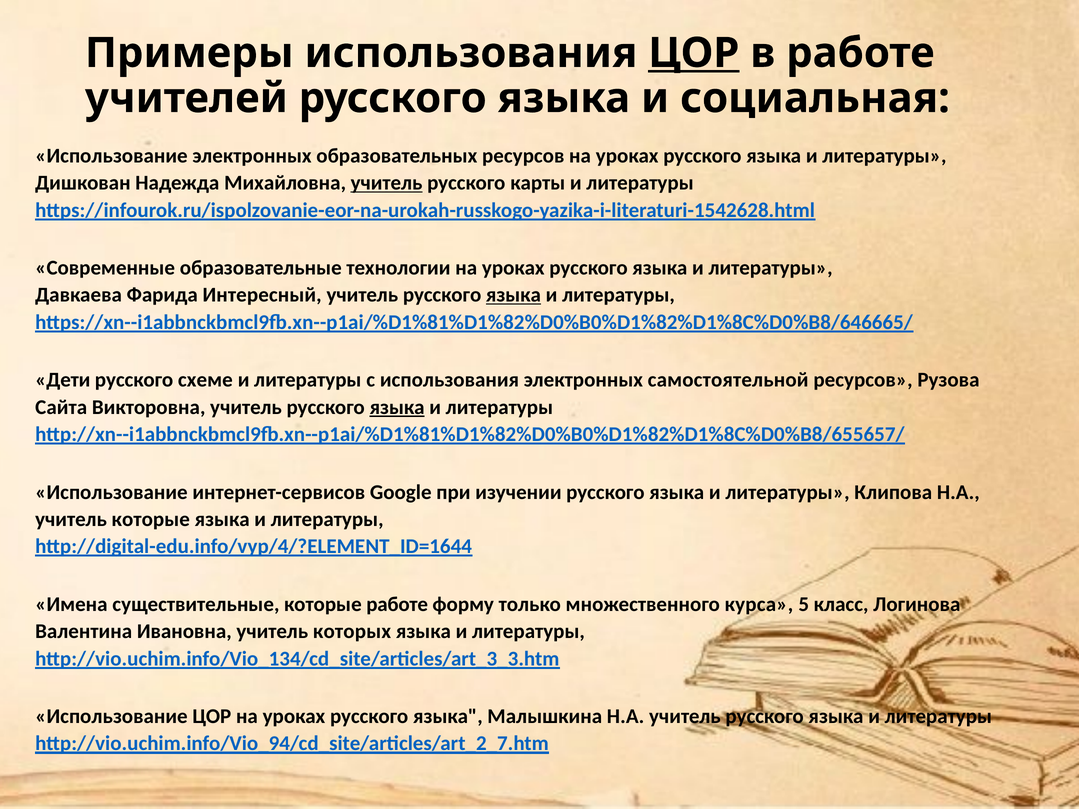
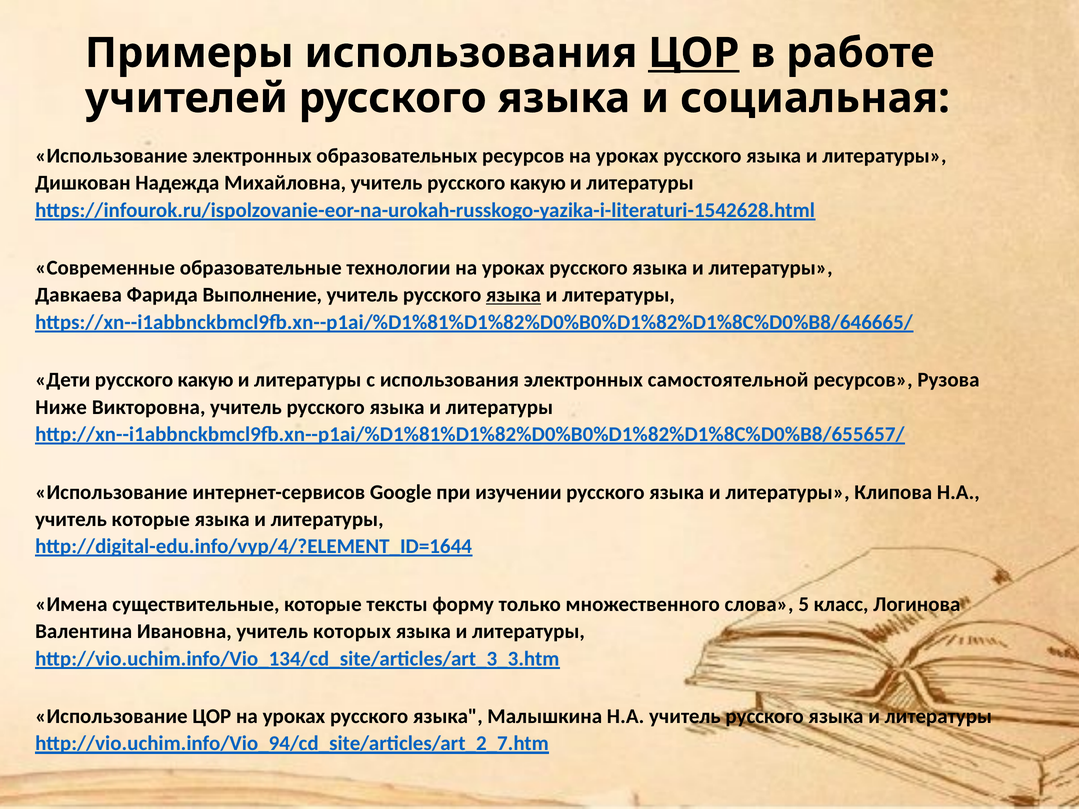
учитель underline: present -> none (387, 183)
карты: карты -> какую (538, 183)
Интересный: Интересный -> Выполнение (262, 295)
схеме: схеме -> какую (205, 380)
Сайта: Сайта -> Ниже (61, 407)
языка underline: present -> none (397, 407)
которые работе: работе -> тексты (397, 604)
курса: курса -> слова (759, 604)
